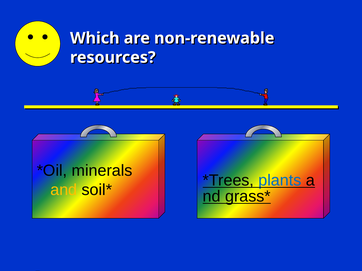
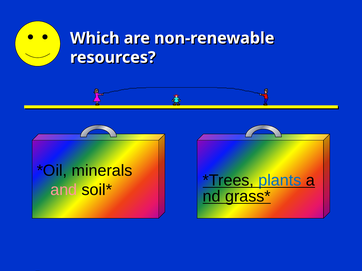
and colour: yellow -> pink (64, 190)
